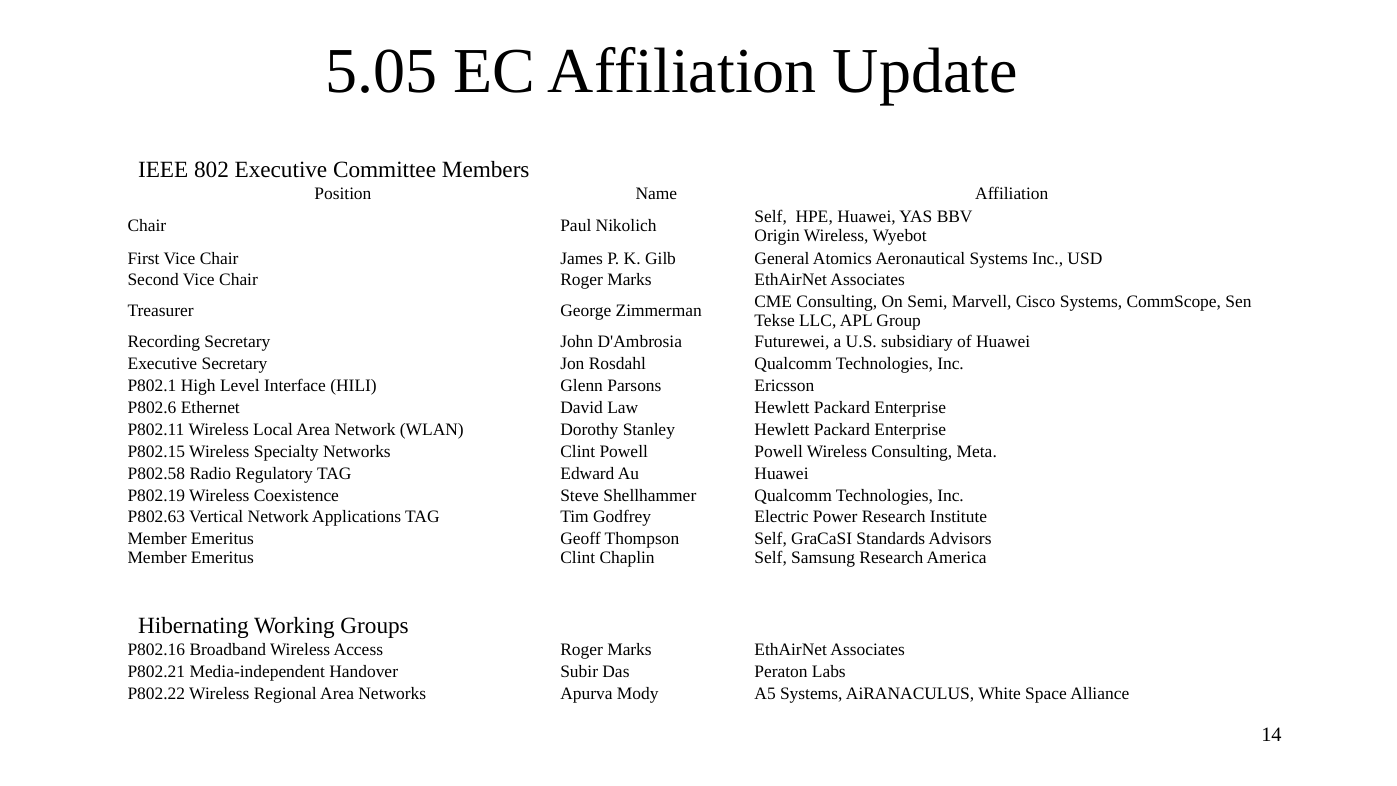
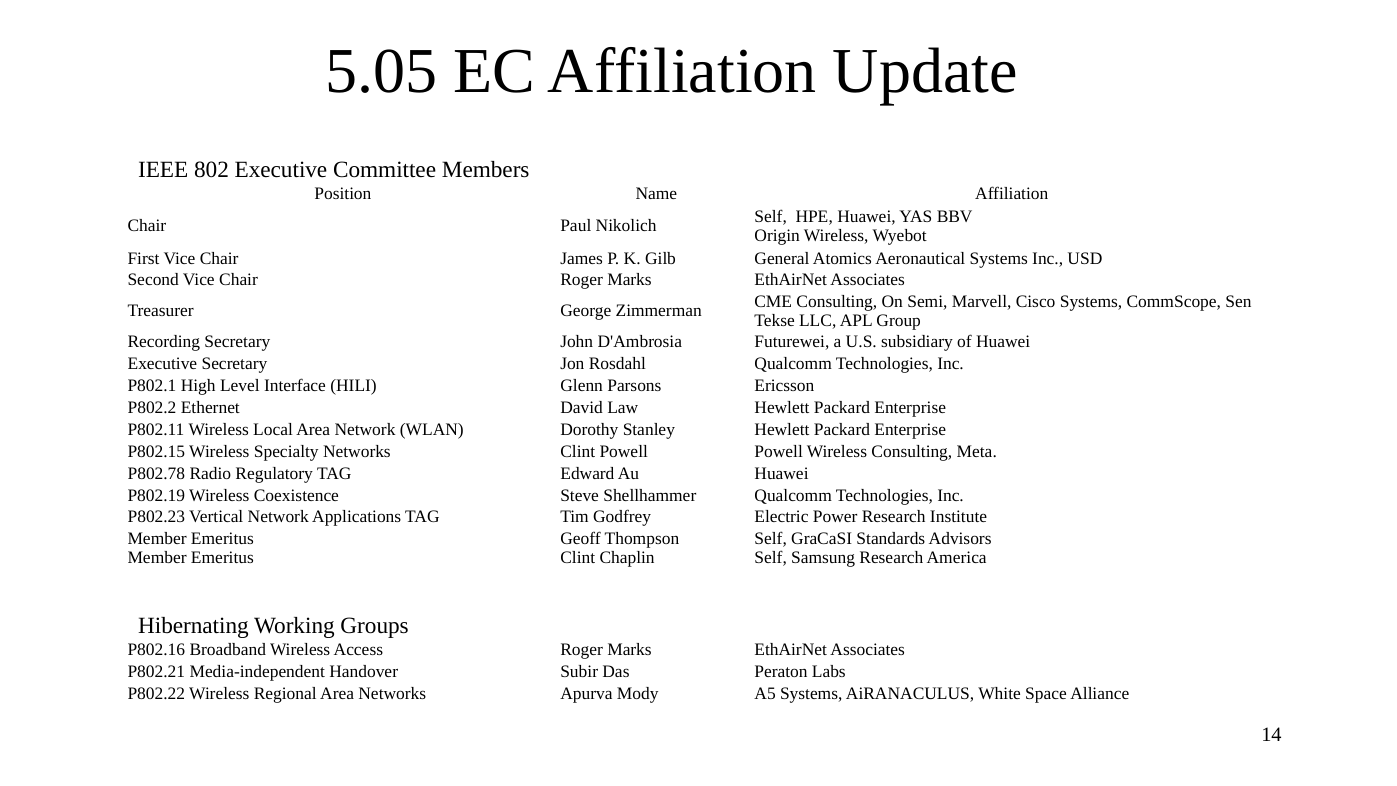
P802.6: P802.6 -> P802.2 (152, 408)
P802.58: P802.58 -> P802.78 (156, 473)
P802.63: P802.63 -> P802.23 (156, 517)
